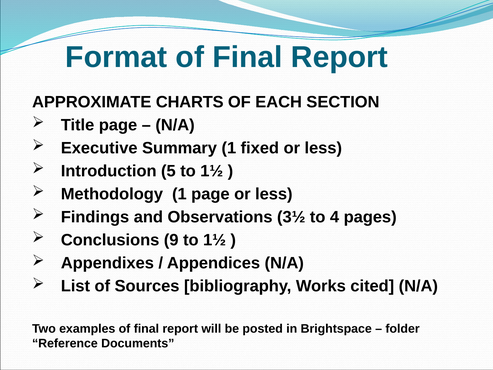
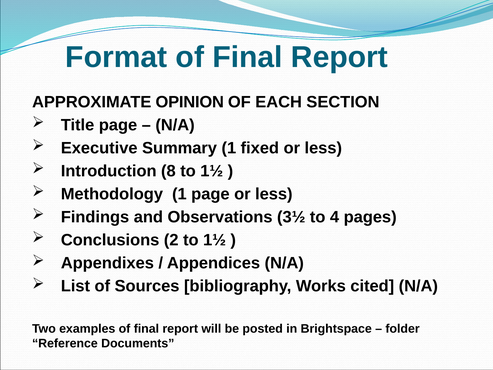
CHARTS: CHARTS -> OPINION (190, 102)
5: 5 -> 8 (168, 171)
9: 9 -> 2 (171, 240)
